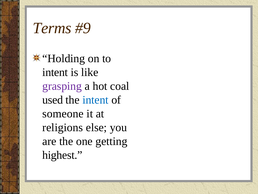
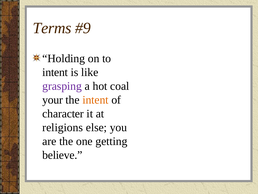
used: used -> your (53, 100)
intent colour: blue -> orange (96, 100)
someone: someone -> character (63, 113)
highest: highest -> believe (62, 155)
